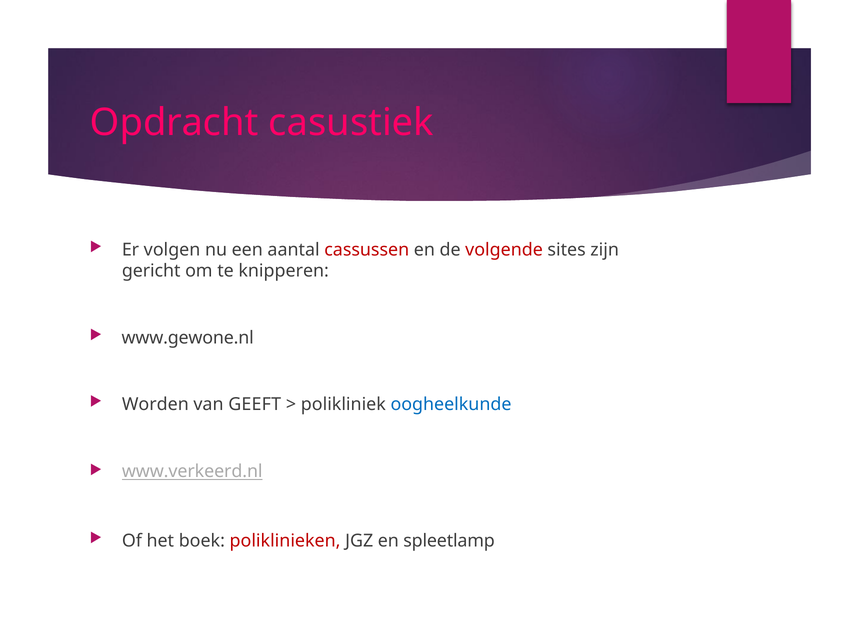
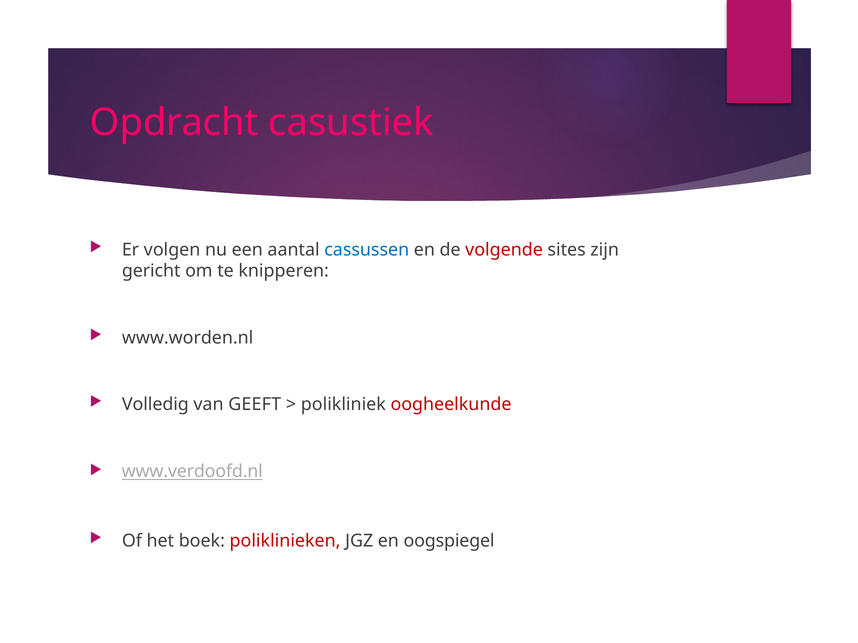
cassussen colour: red -> blue (367, 250)
www.gewone.nl: www.gewone.nl -> www.worden.nl (188, 338)
Worden: Worden -> Volledig (155, 405)
oogheelkunde colour: blue -> red (451, 405)
www.verkeerd.nl: www.verkeerd.nl -> www.verdoofd.nl (192, 472)
spleetlamp: spleetlamp -> oogspiegel (449, 541)
